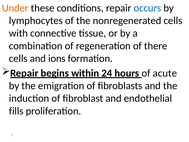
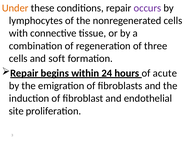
occurs colour: blue -> purple (147, 8)
there: there -> three (156, 46)
ions: ions -> soft (57, 58)
fills: fills -> site (16, 111)
